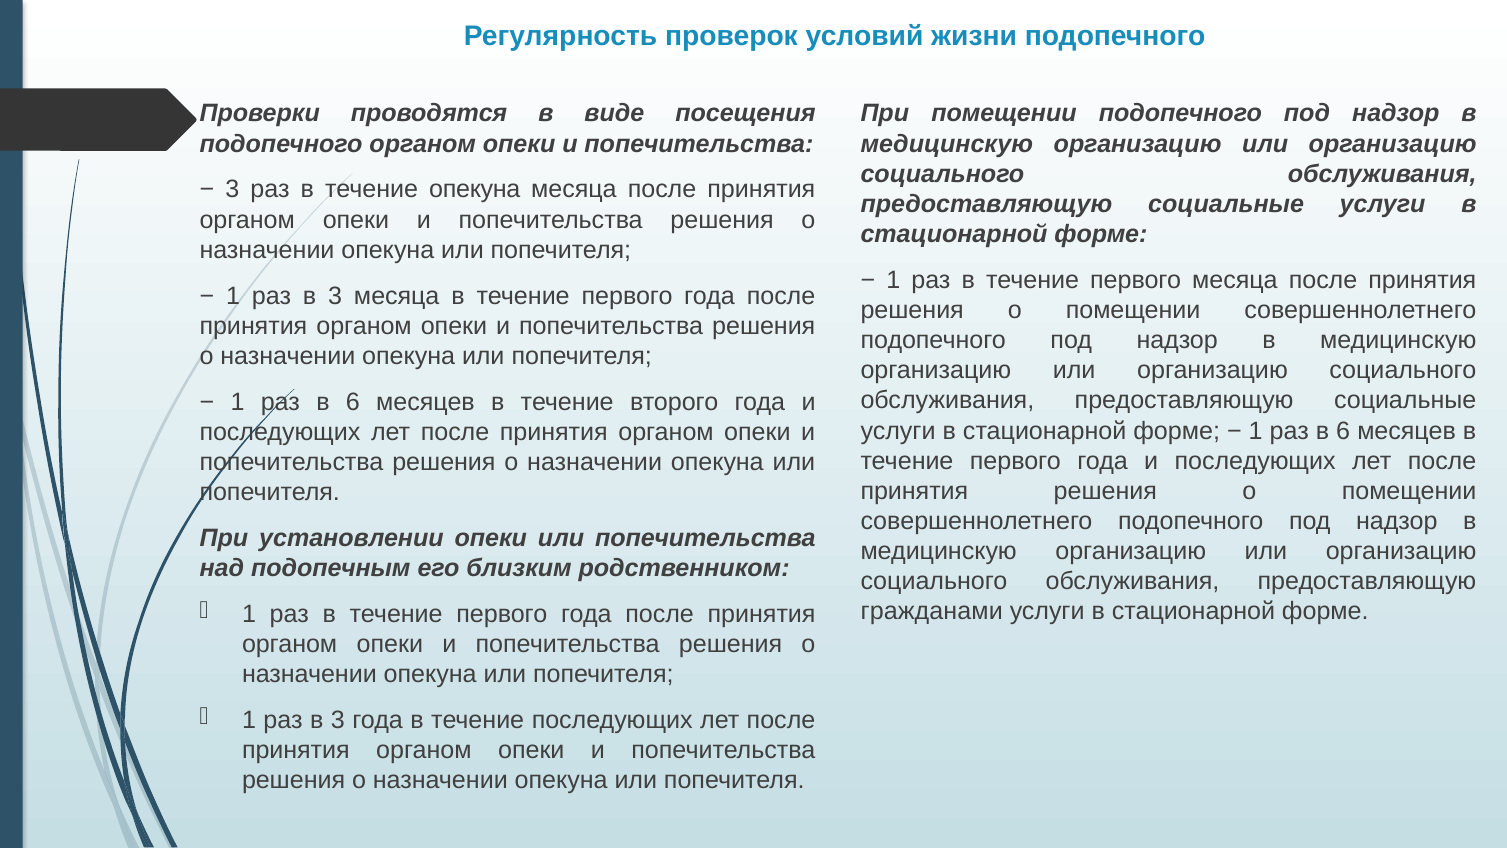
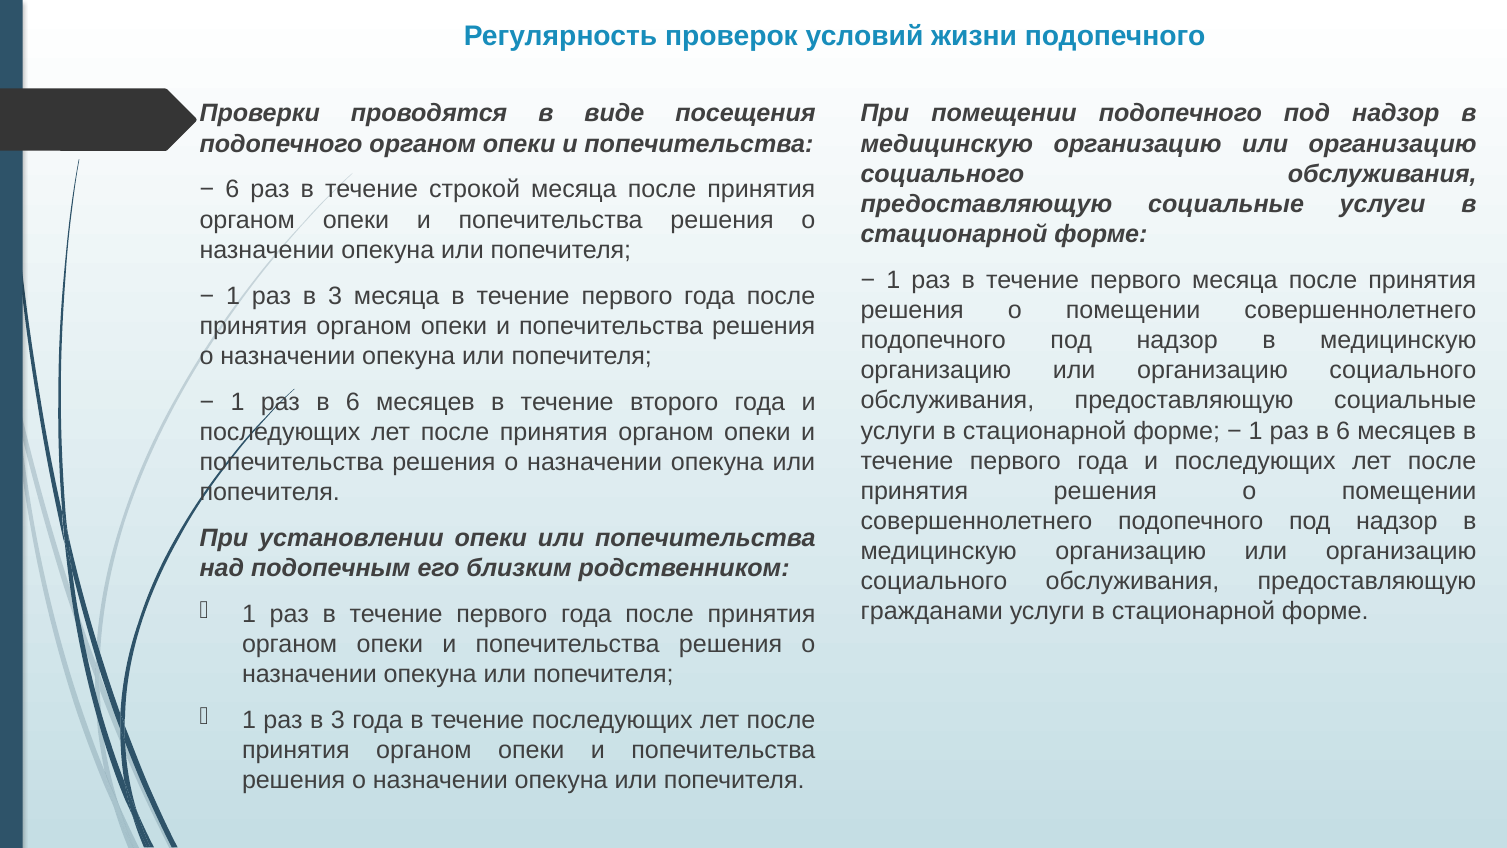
3: 3 -> 6 (232, 190)
течение опекуна: опекуна -> строкой (475, 190)
